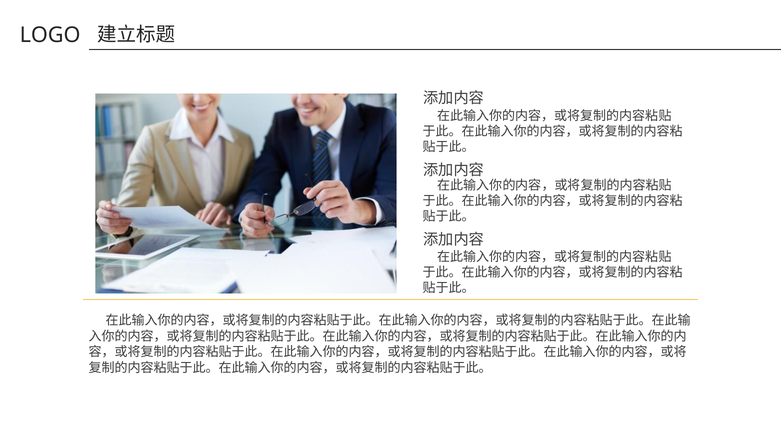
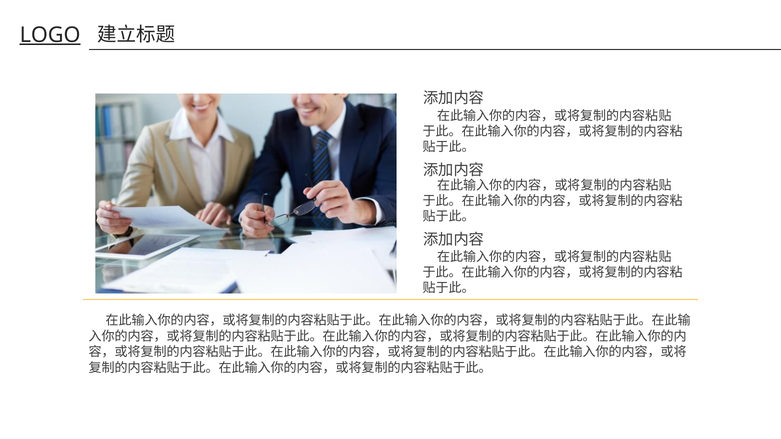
LOGO underline: none -> present (50, 35)
